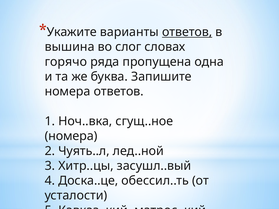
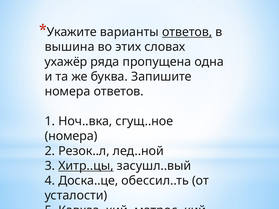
слог: слог -> этих (128, 47)
горячо: горячо -> ухажёр (66, 62)
Чуять..л: Чуять..л -> Резок..л (84, 151)
Хитр..цы underline: none -> present (86, 166)
